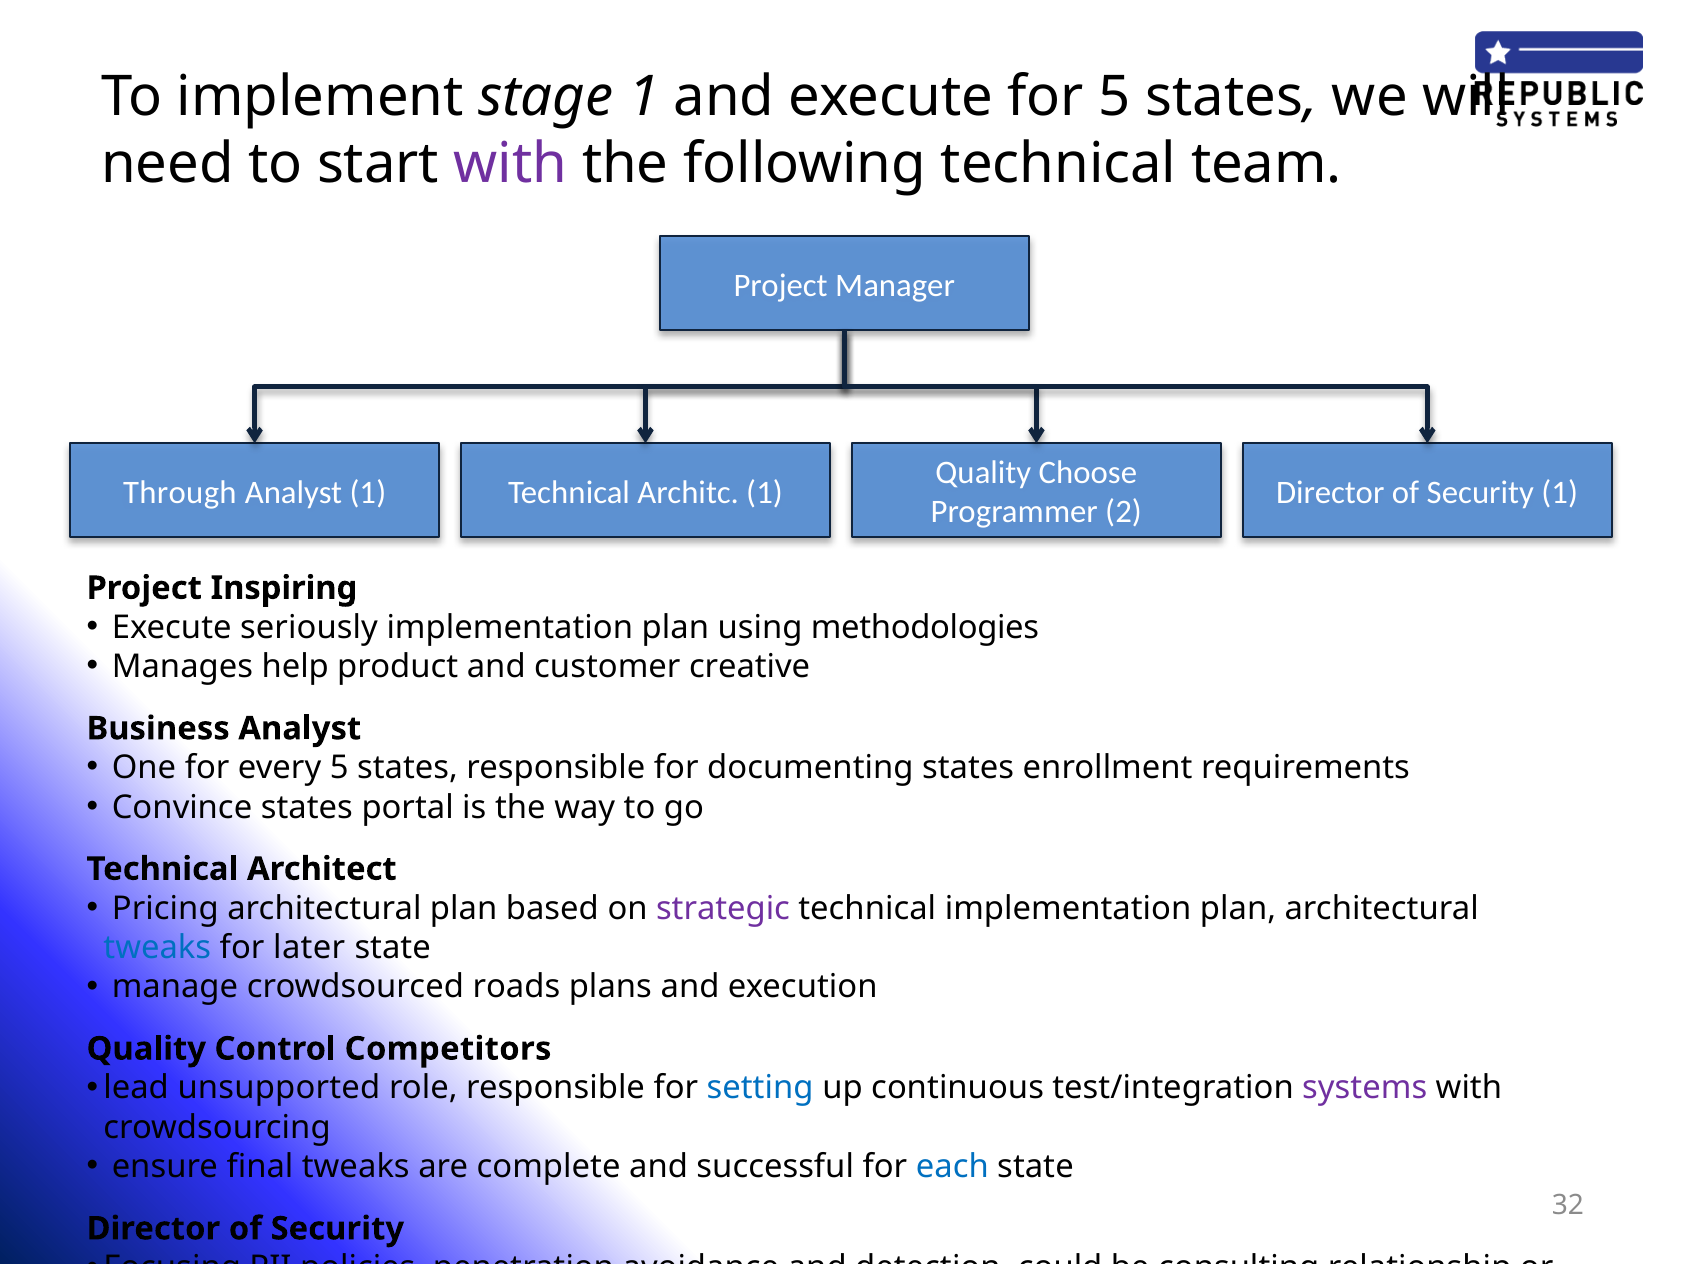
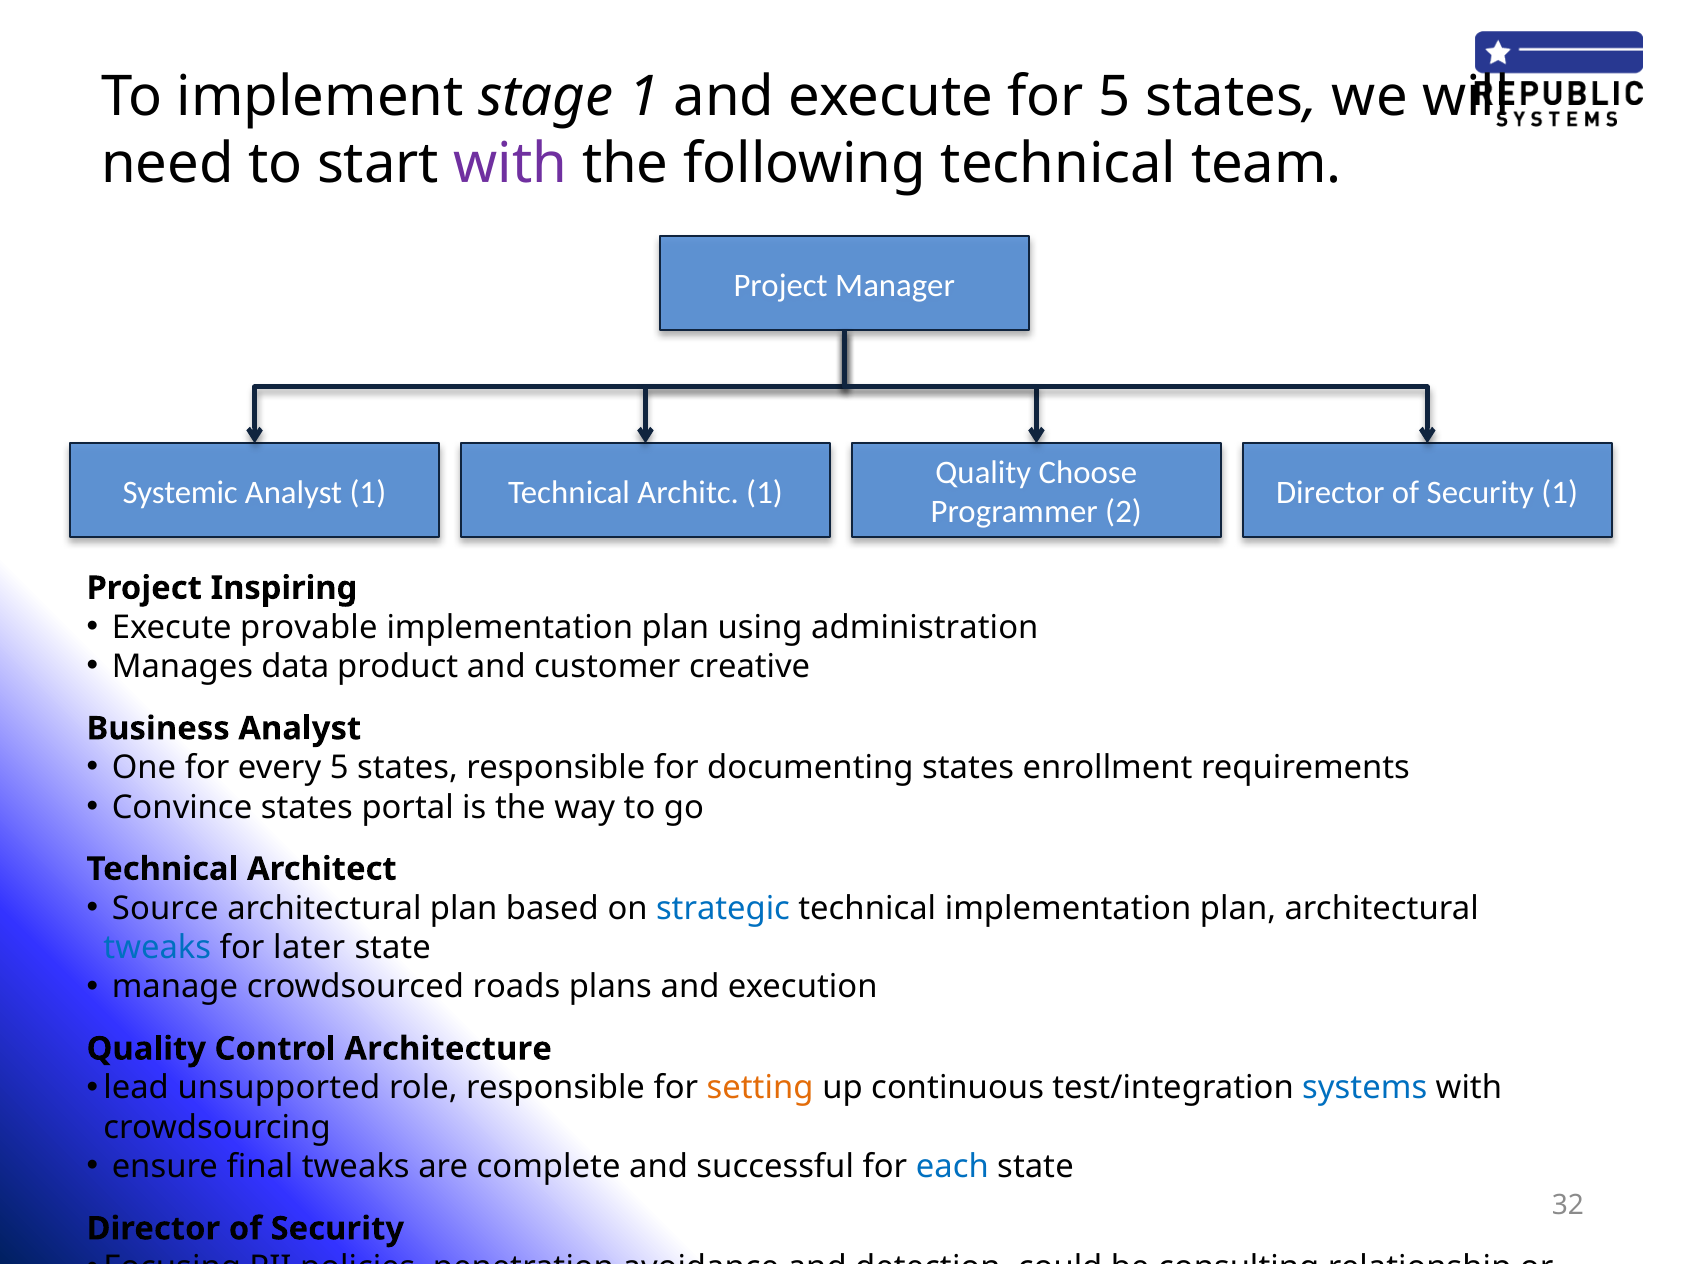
Through: Through -> Systemic (180, 492)
seriously: seriously -> provable (309, 627)
methodologies: methodologies -> administration (925, 627)
help: help -> data (295, 667)
Pricing: Pricing -> Source (165, 908)
strategic colour: purple -> blue (723, 908)
Competitors: Competitors -> Architecture (448, 1049)
setting colour: blue -> orange (760, 1088)
systems colour: purple -> blue (1365, 1088)
